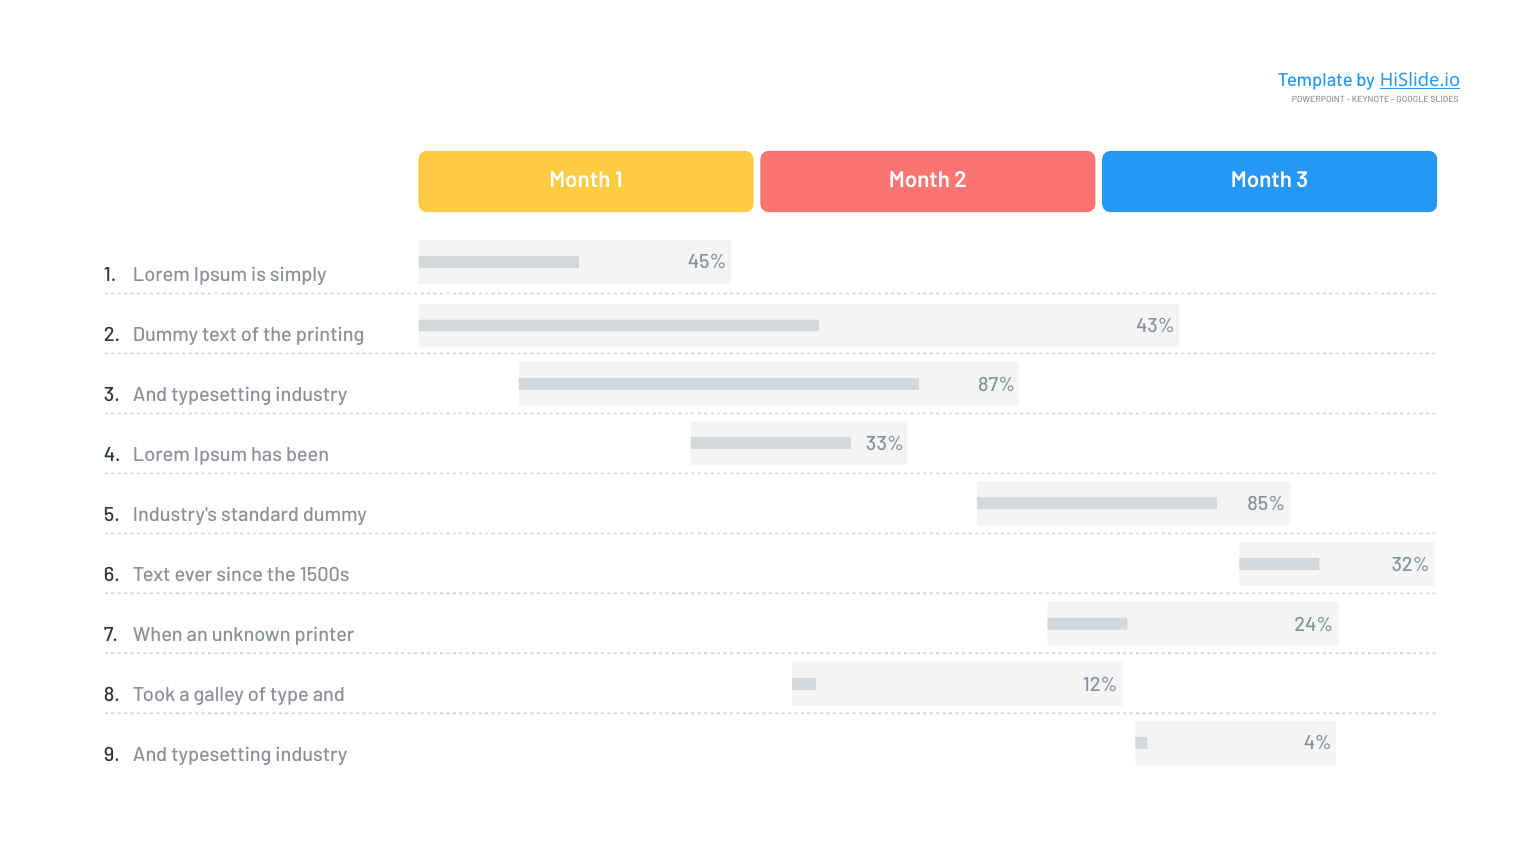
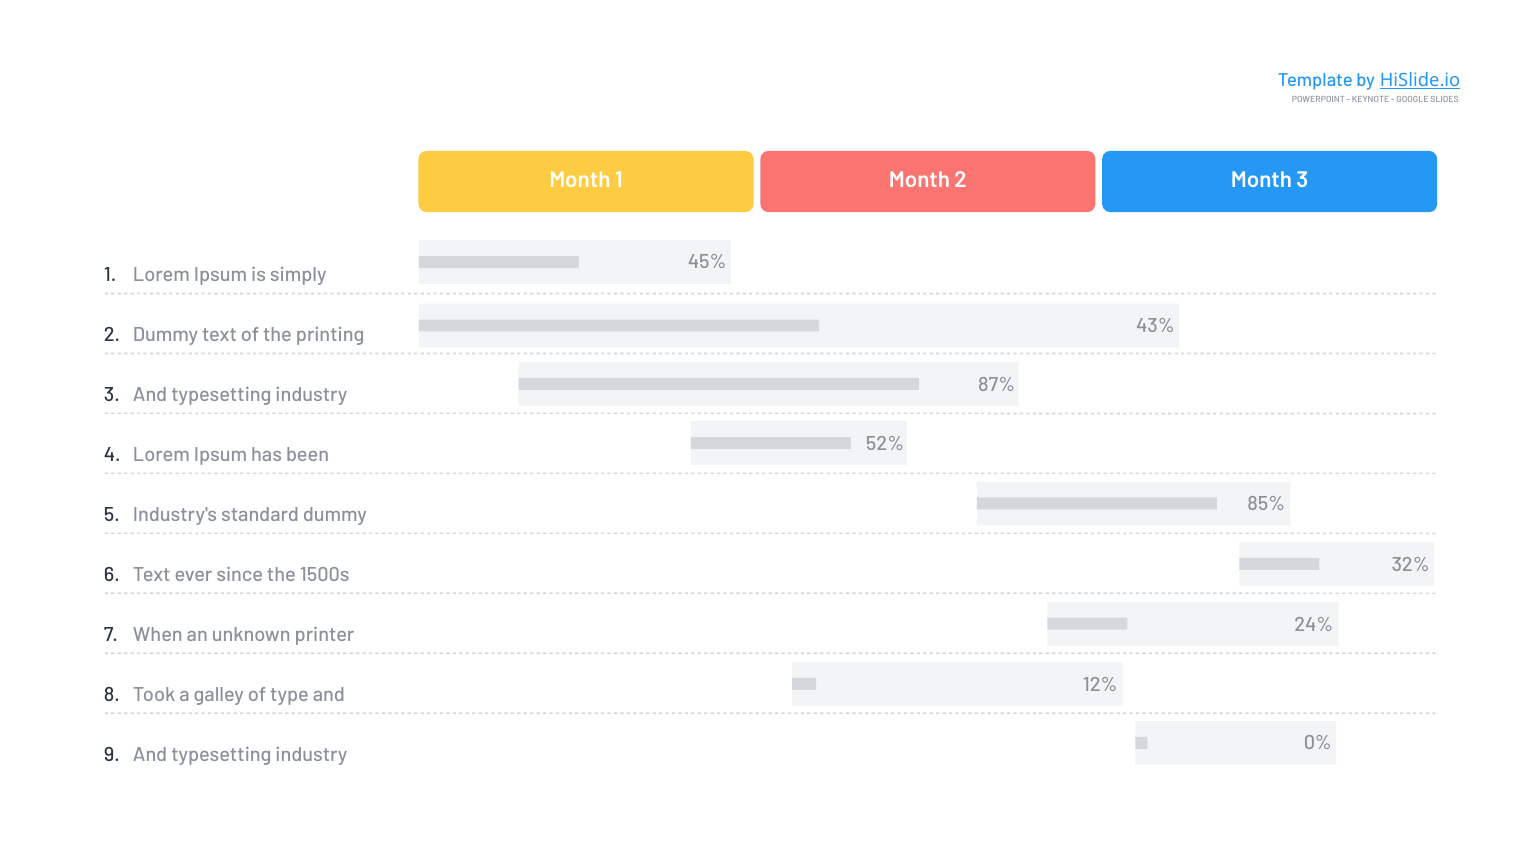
33%: 33% -> 52% (885, 444)
4%: 4% -> 0% (1318, 743)
